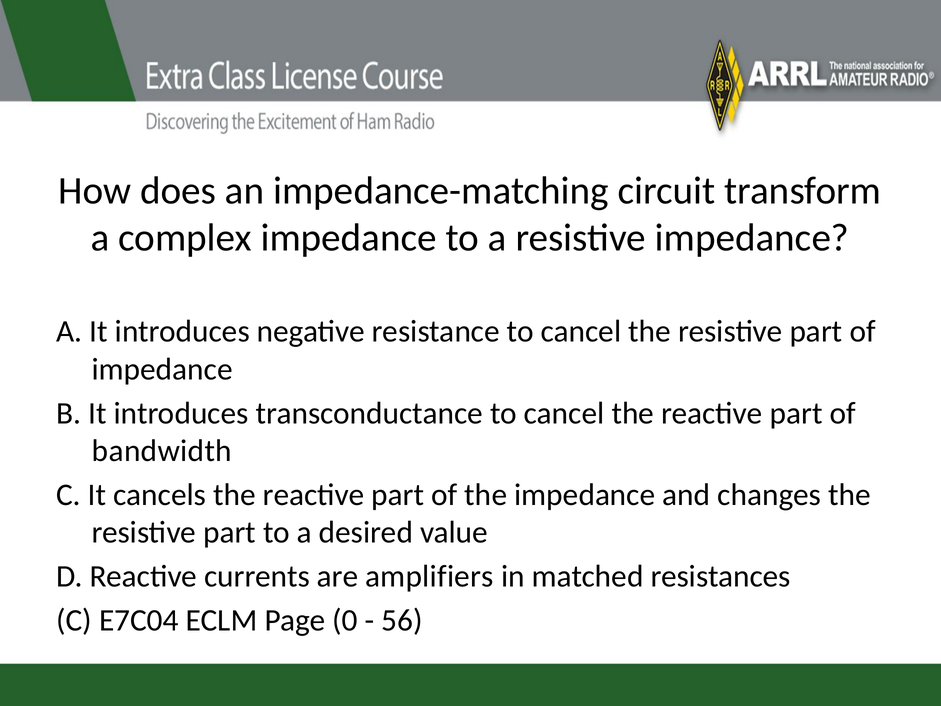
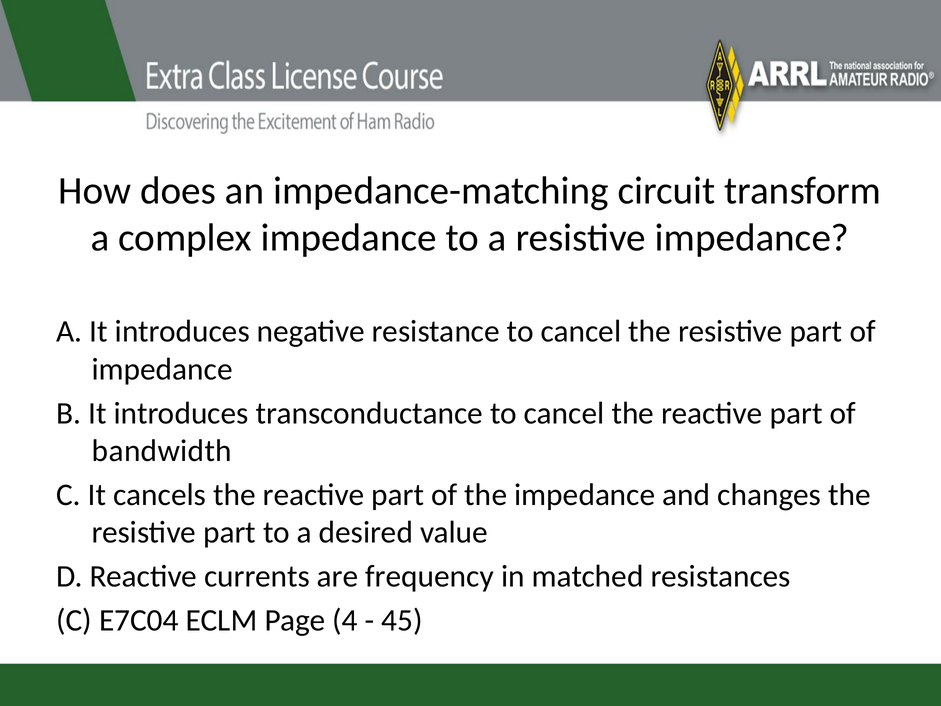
amplifiers: amplifiers -> frequency (430, 576)
0: 0 -> 4 (345, 620)
56: 56 -> 45 (402, 620)
